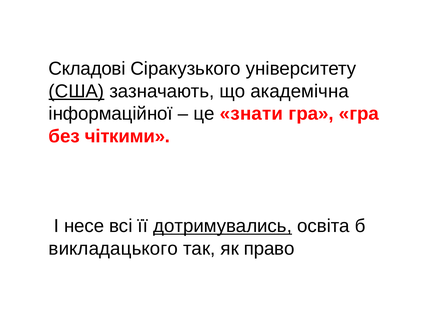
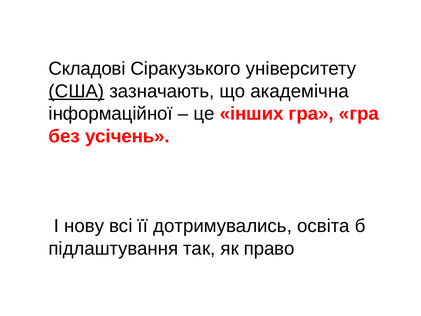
знати: знати -> інших (252, 114)
чіткими: чіткими -> усічень (127, 136)
несе: несе -> нову (84, 226)
дотримувались underline: present -> none (223, 226)
викладацького: викладацького -> підлаштування (113, 248)
